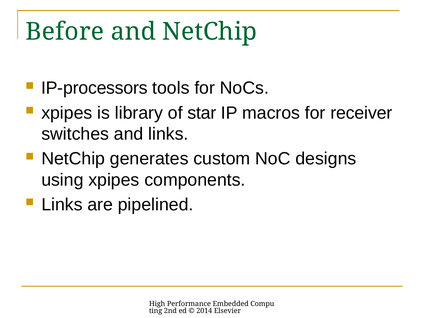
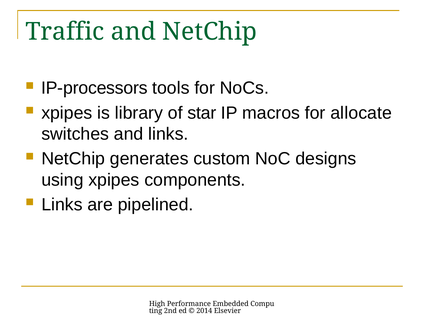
Before: Before -> Traffic (65, 32)
receiver: receiver -> allocate (361, 113)
